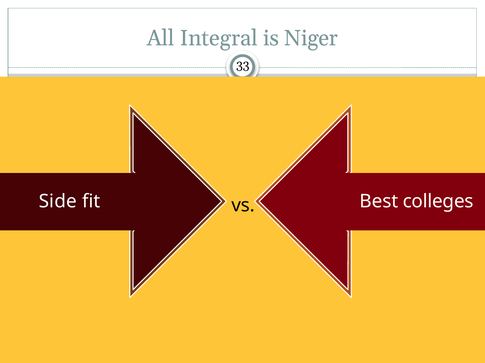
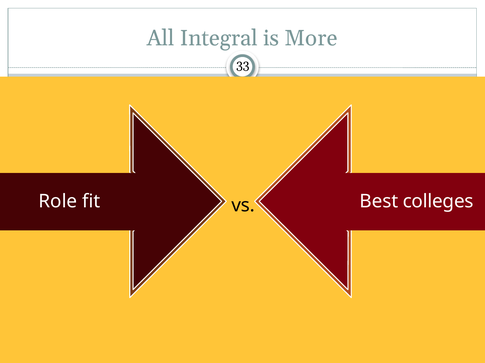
Niger: Niger -> More (311, 38)
Side: Side -> Role (58, 202)
